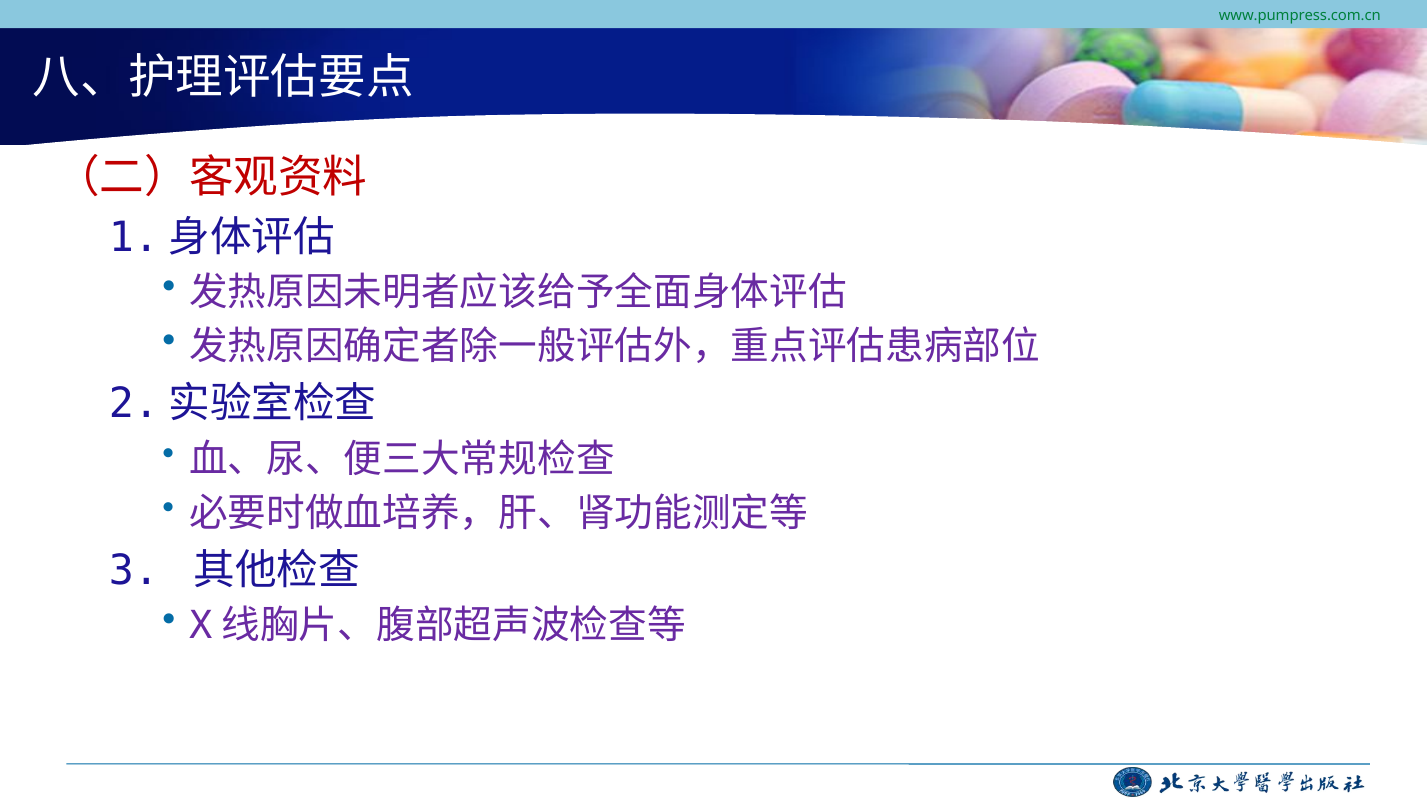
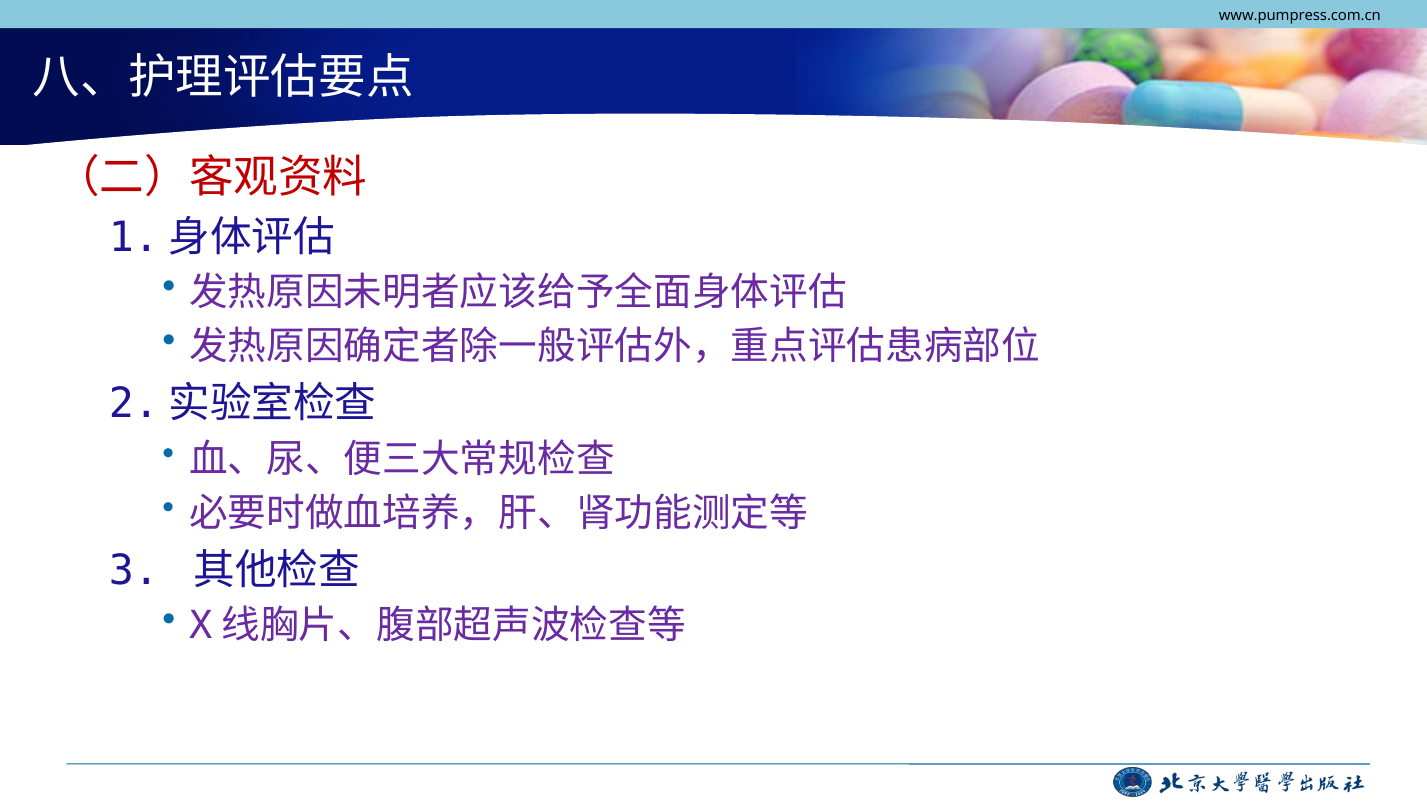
www.pumpress.com.cn colour: green -> black (1300, 15)
